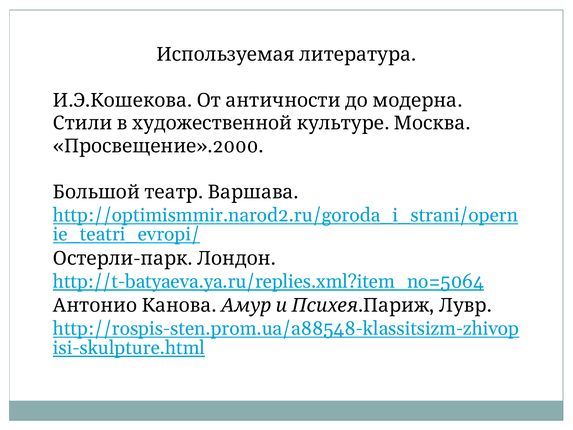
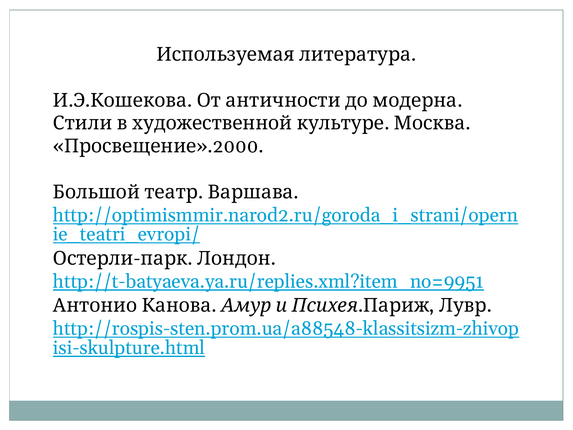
http://t-batyaeva.ya.ru/replies.xml?item_no=5064: http://t-batyaeva.ya.ru/replies.xml?item_no=5064 -> http://t-batyaeva.ya.ru/replies.xml?item_no=9951 (268, 281)
